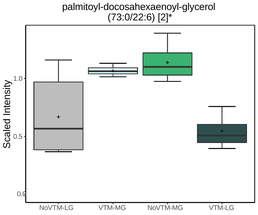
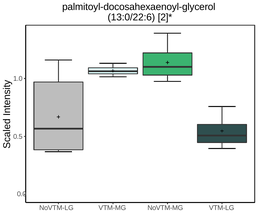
73:0/22:6: 73:0/22:6 -> 13:0/22:6 (131, 17)
